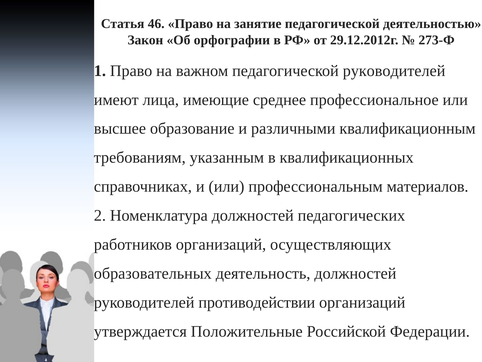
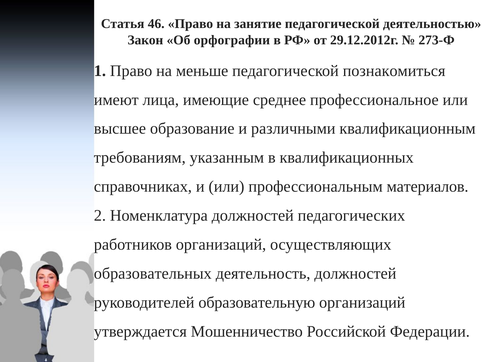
важном: важном -> меньше (202, 71)
педагогической руководителей: руководителей -> познакомиться (394, 71)
противодействии: противодействии -> образовательную (257, 302)
Положительные: Положительные -> Мошенничество (247, 331)
